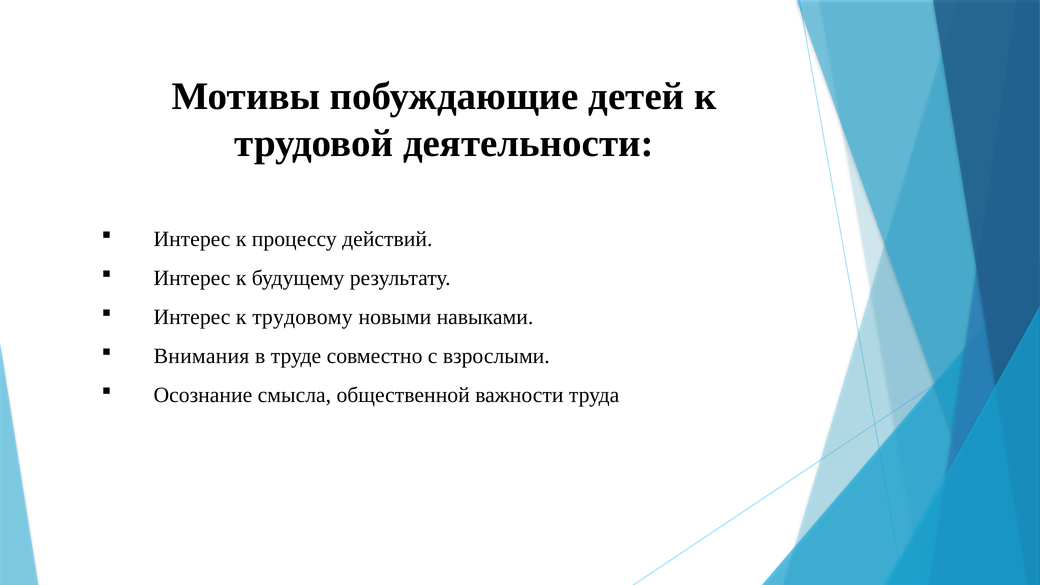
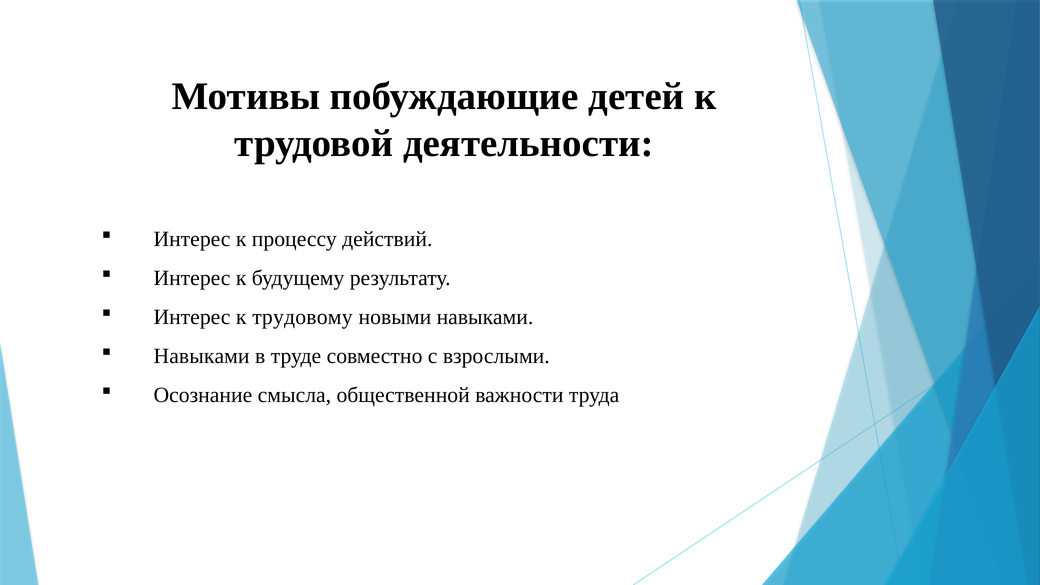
Внимания: Внимания -> Навыками (202, 356)
